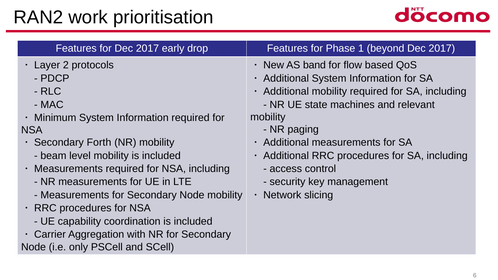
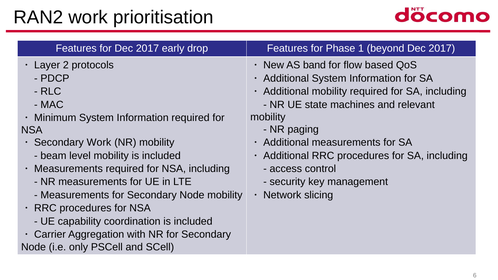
Secondary Forth: Forth -> Work (99, 143)
